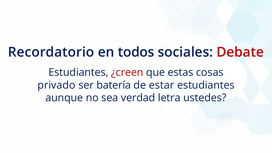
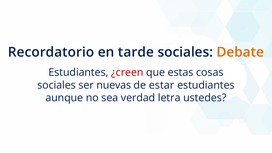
todos: todos -> tarde (136, 52)
Debate colour: red -> orange (240, 52)
privado: privado -> sociales (57, 85)
batería: batería -> nuevas (114, 85)
